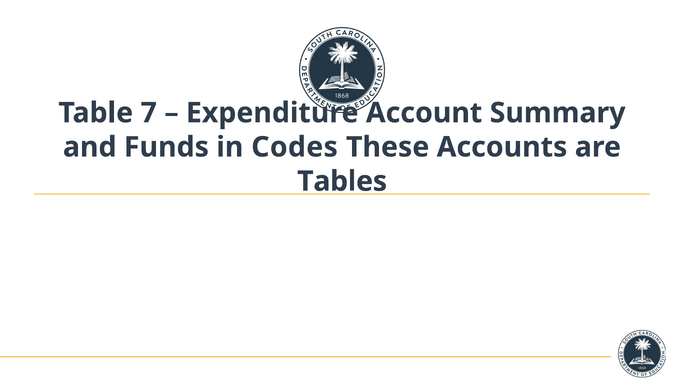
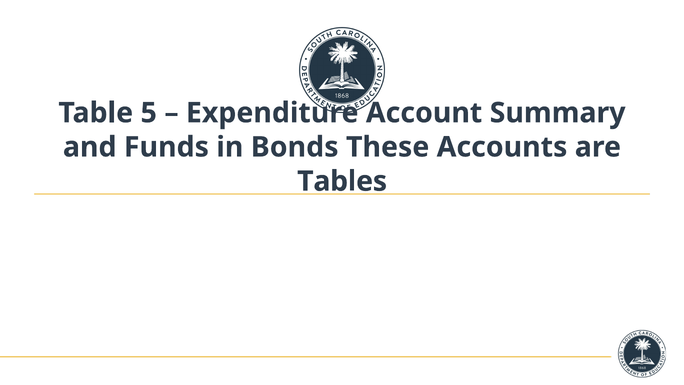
7: 7 -> 5 (149, 113)
Codes: Codes -> Bonds (295, 147)
